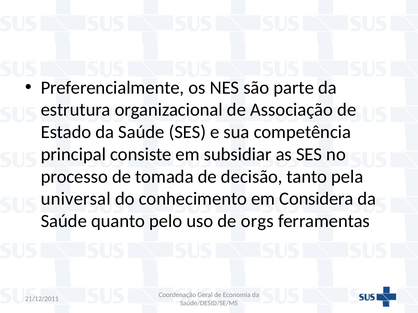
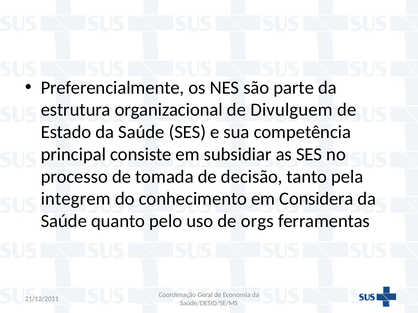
Associação: Associação -> Divulguem (292, 110)
universal: universal -> integrem (76, 199)
